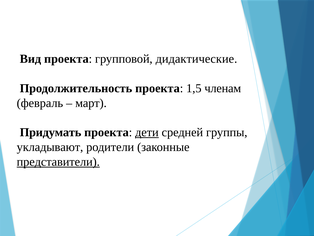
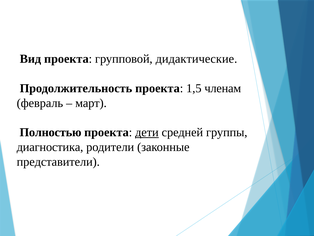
Придумать: Придумать -> Полностью (51, 132)
укладывают: укладывают -> диагностика (50, 147)
представители underline: present -> none (58, 161)
